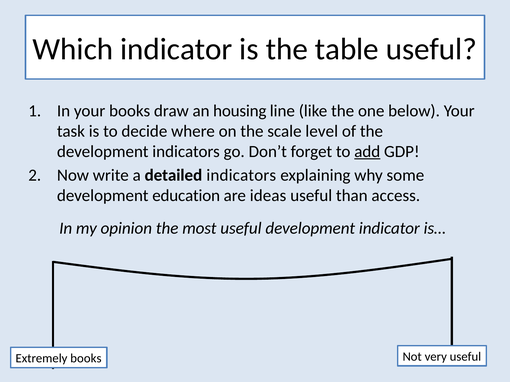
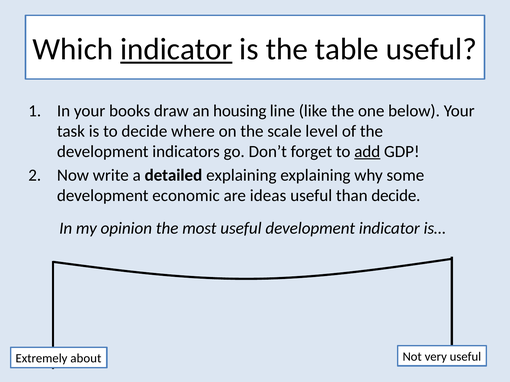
indicator underline: none -> present (176, 49)
detailed indicators: indicators -> explaining (241, 175)
education: education -> economic (186, 196)
than access: access -> decide (396, 196)
Extremely books: books -> about (86, 359)
